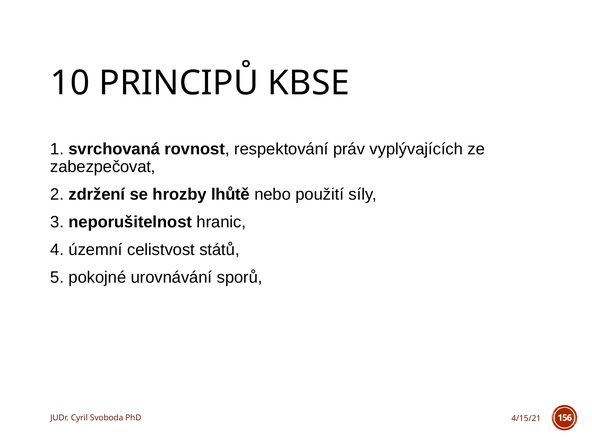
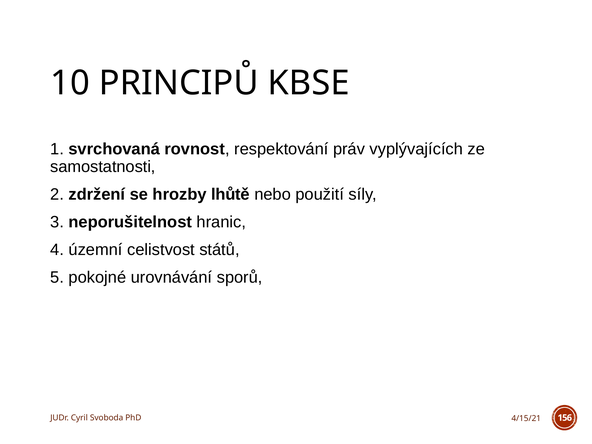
zabezpečovat: zabezpečovat -> samostatnosti (103, 167)
